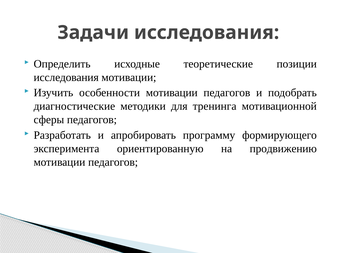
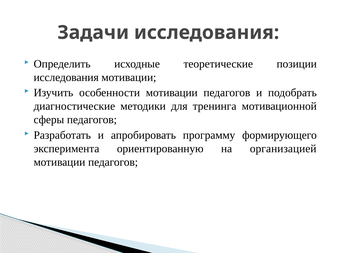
продвижению: продвижению -> организацией (283, 148)
